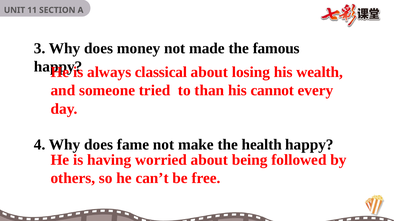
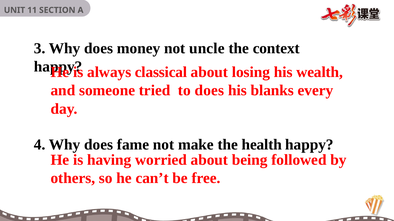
made: made -> uncle (207, 48)
famous: famous -> context (276, 48)
to than: than -> does (209, 91)
cannot: cannot -> blanks (272, 91)
